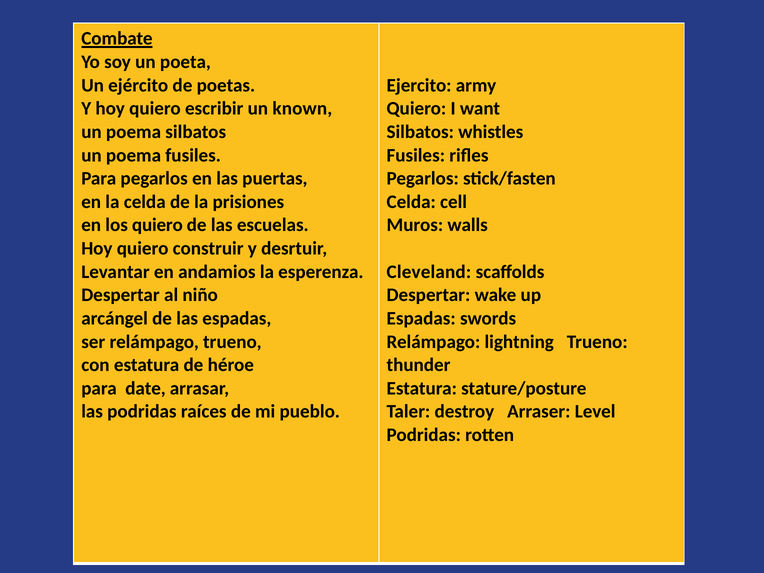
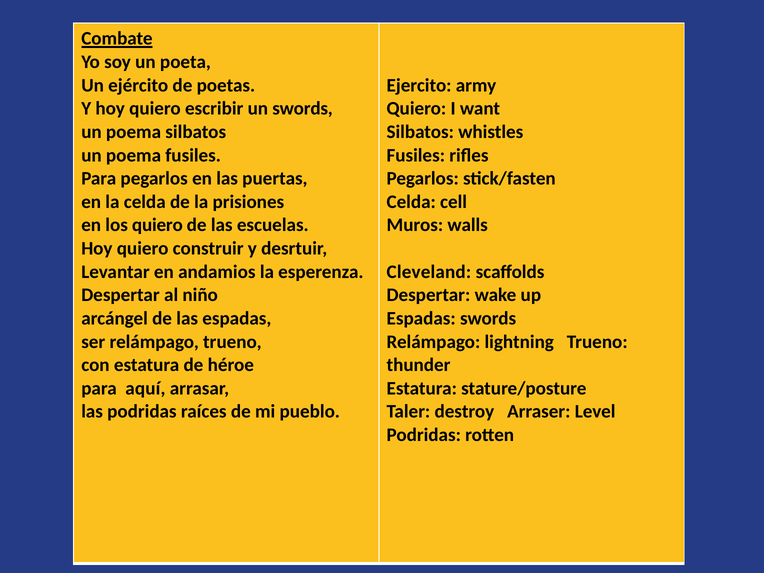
un known: known -> swords (303, 109)
date: date -> aquí (145, 388)
